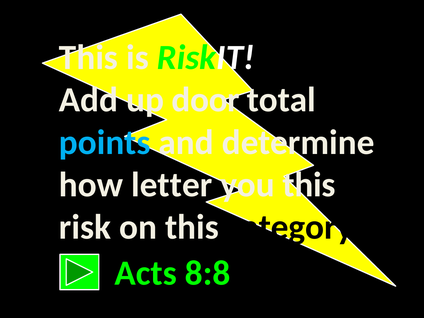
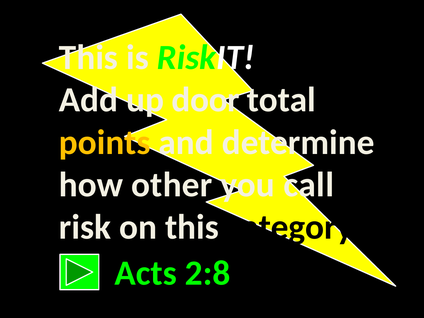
points colour: light blue -> yellow (105, 142)
letter: letter -> other (172, 185)
you this: this -> call (309, 185)
8:8: 8:8 -> 2:8 (208, 273)
